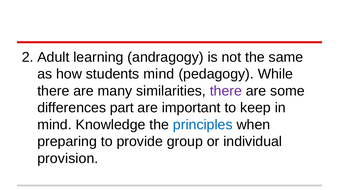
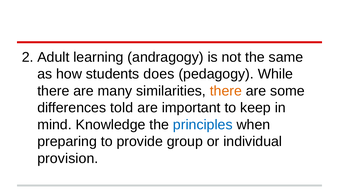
students mind: mind -> does (159, 74)
there colour: purple -> orange (226, 91)
part: part -> told (122, 108)
